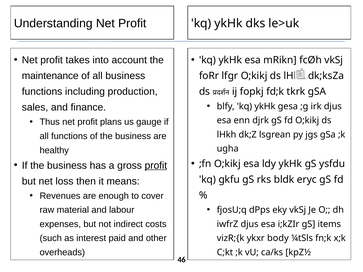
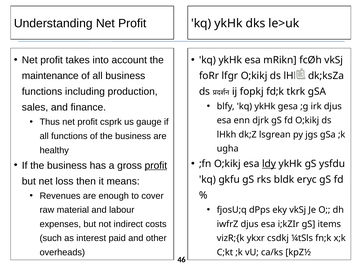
plans: plans -> csprk (111, 122)
ldy underline: none -> present (269, 164)
body: body -> csdkj (278, 238)
